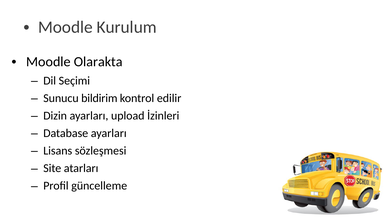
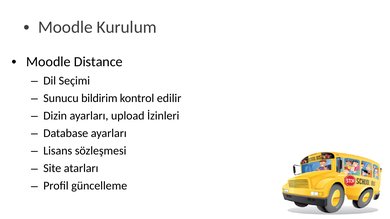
Olarakta: Olarakta -> Distance (98, 62)
